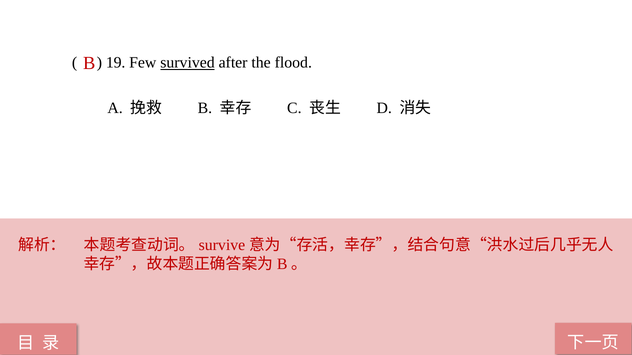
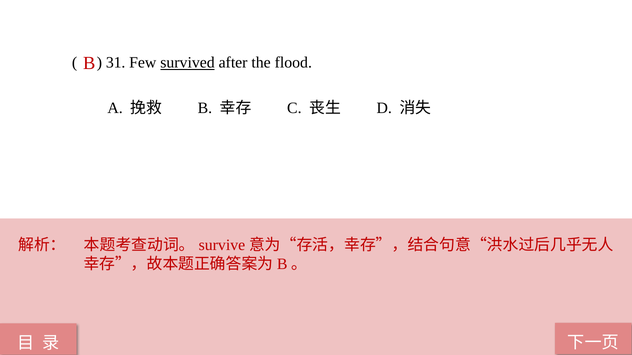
19: 19 -> 31 (116, 63)
